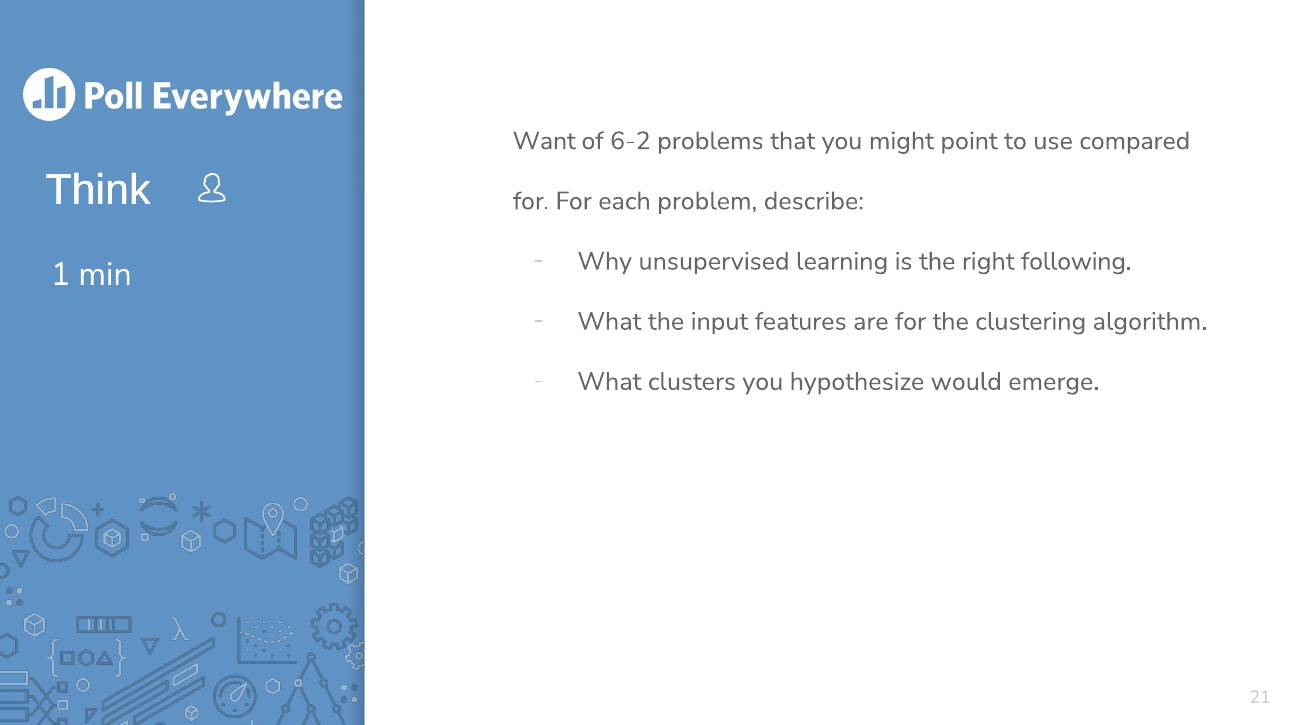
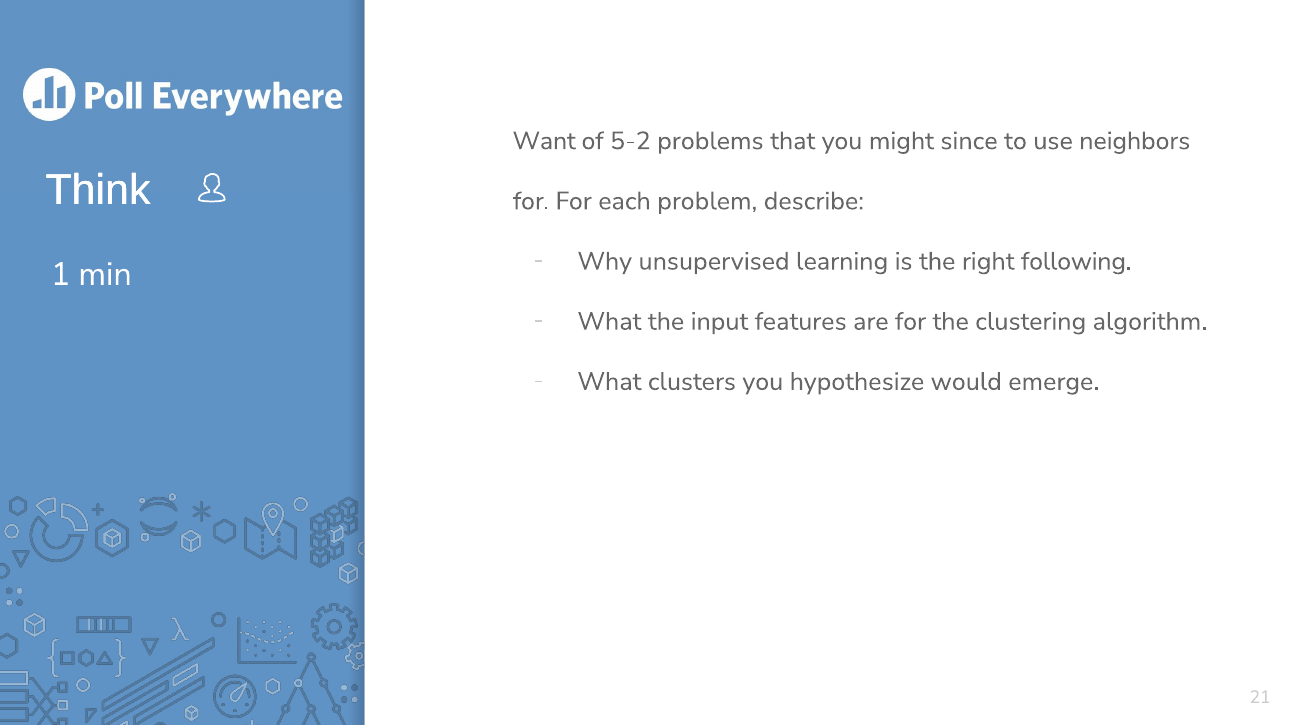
6-2: 6-2 -> 5-2 (630, 141)
point: point -> since (969, 141)
compared: compared -> neighbors (1135, 141)
